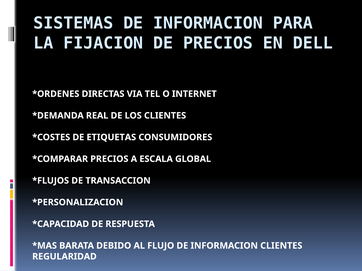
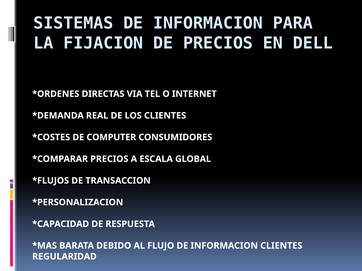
ETIQUETAS: ETIQUETAS -> COMPUTER (111, 138)
